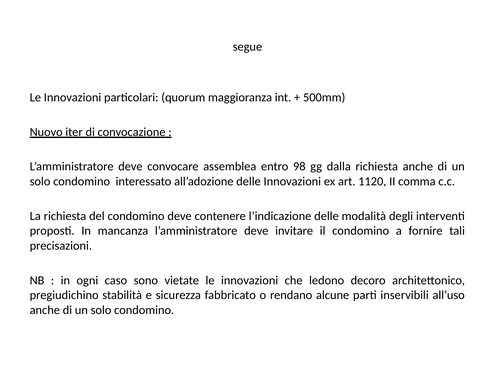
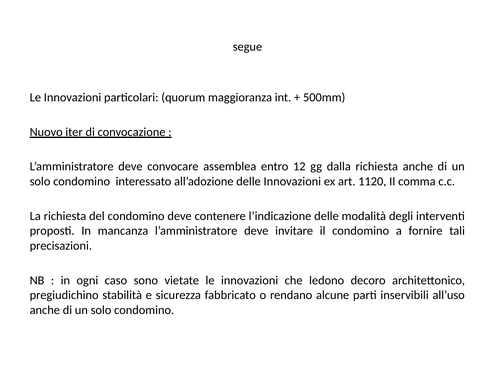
98: 98 -> 12 (299, 167)
